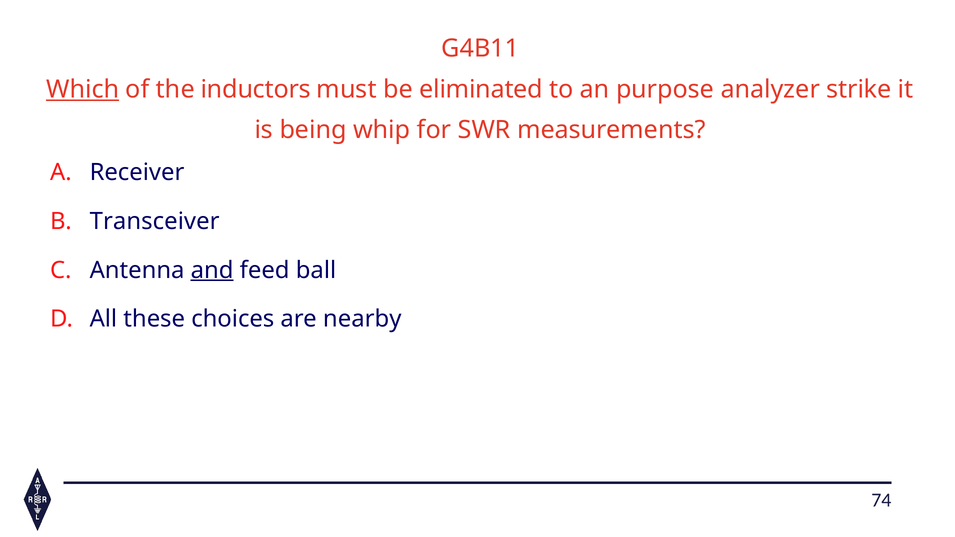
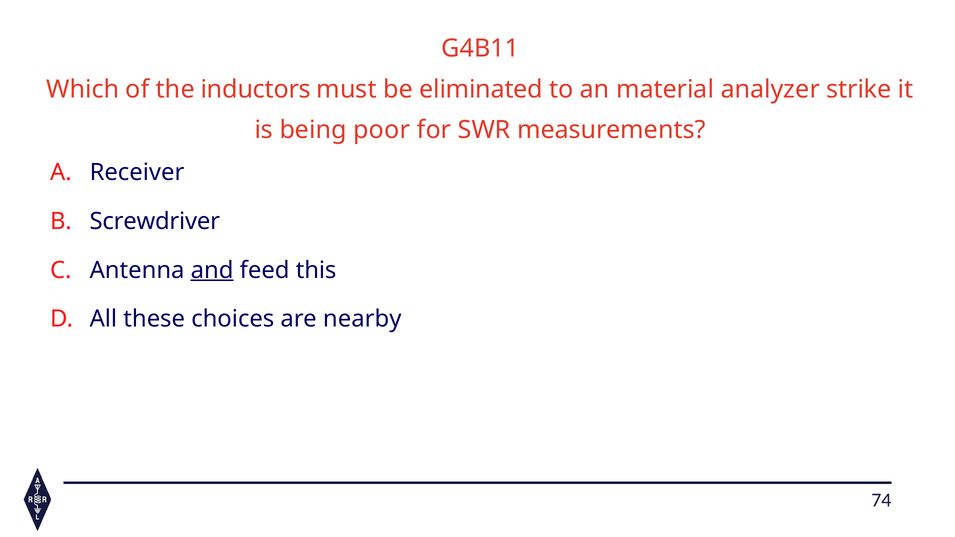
Which underline: present -> none (83, 89)
purpose: purpose -> material (665, 89)
whip: whip -> poor (382, 130)
Transceiver: Transceiver -> Screwdriver (155, 221)
ball: ball -> this (316, 270)
